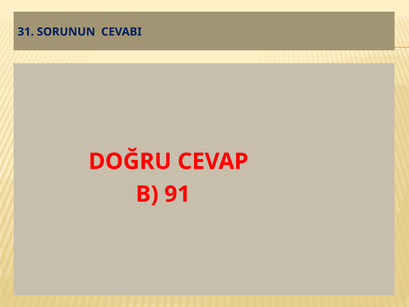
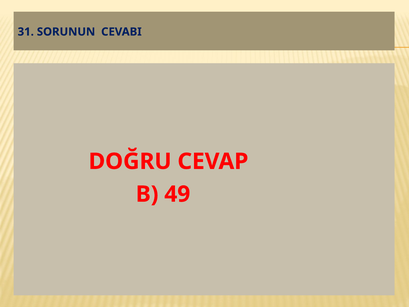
91: 91 -> 49 (177, 194)
